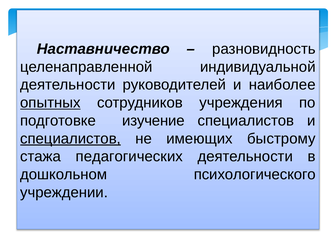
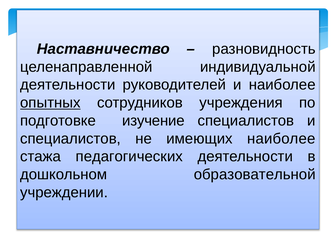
специалистов underline: present -> none (70, 139)
имеющих быстрому: быстрому -> наиболее (281, 139)
психологического: психологического -> образовательной (255, 175)
